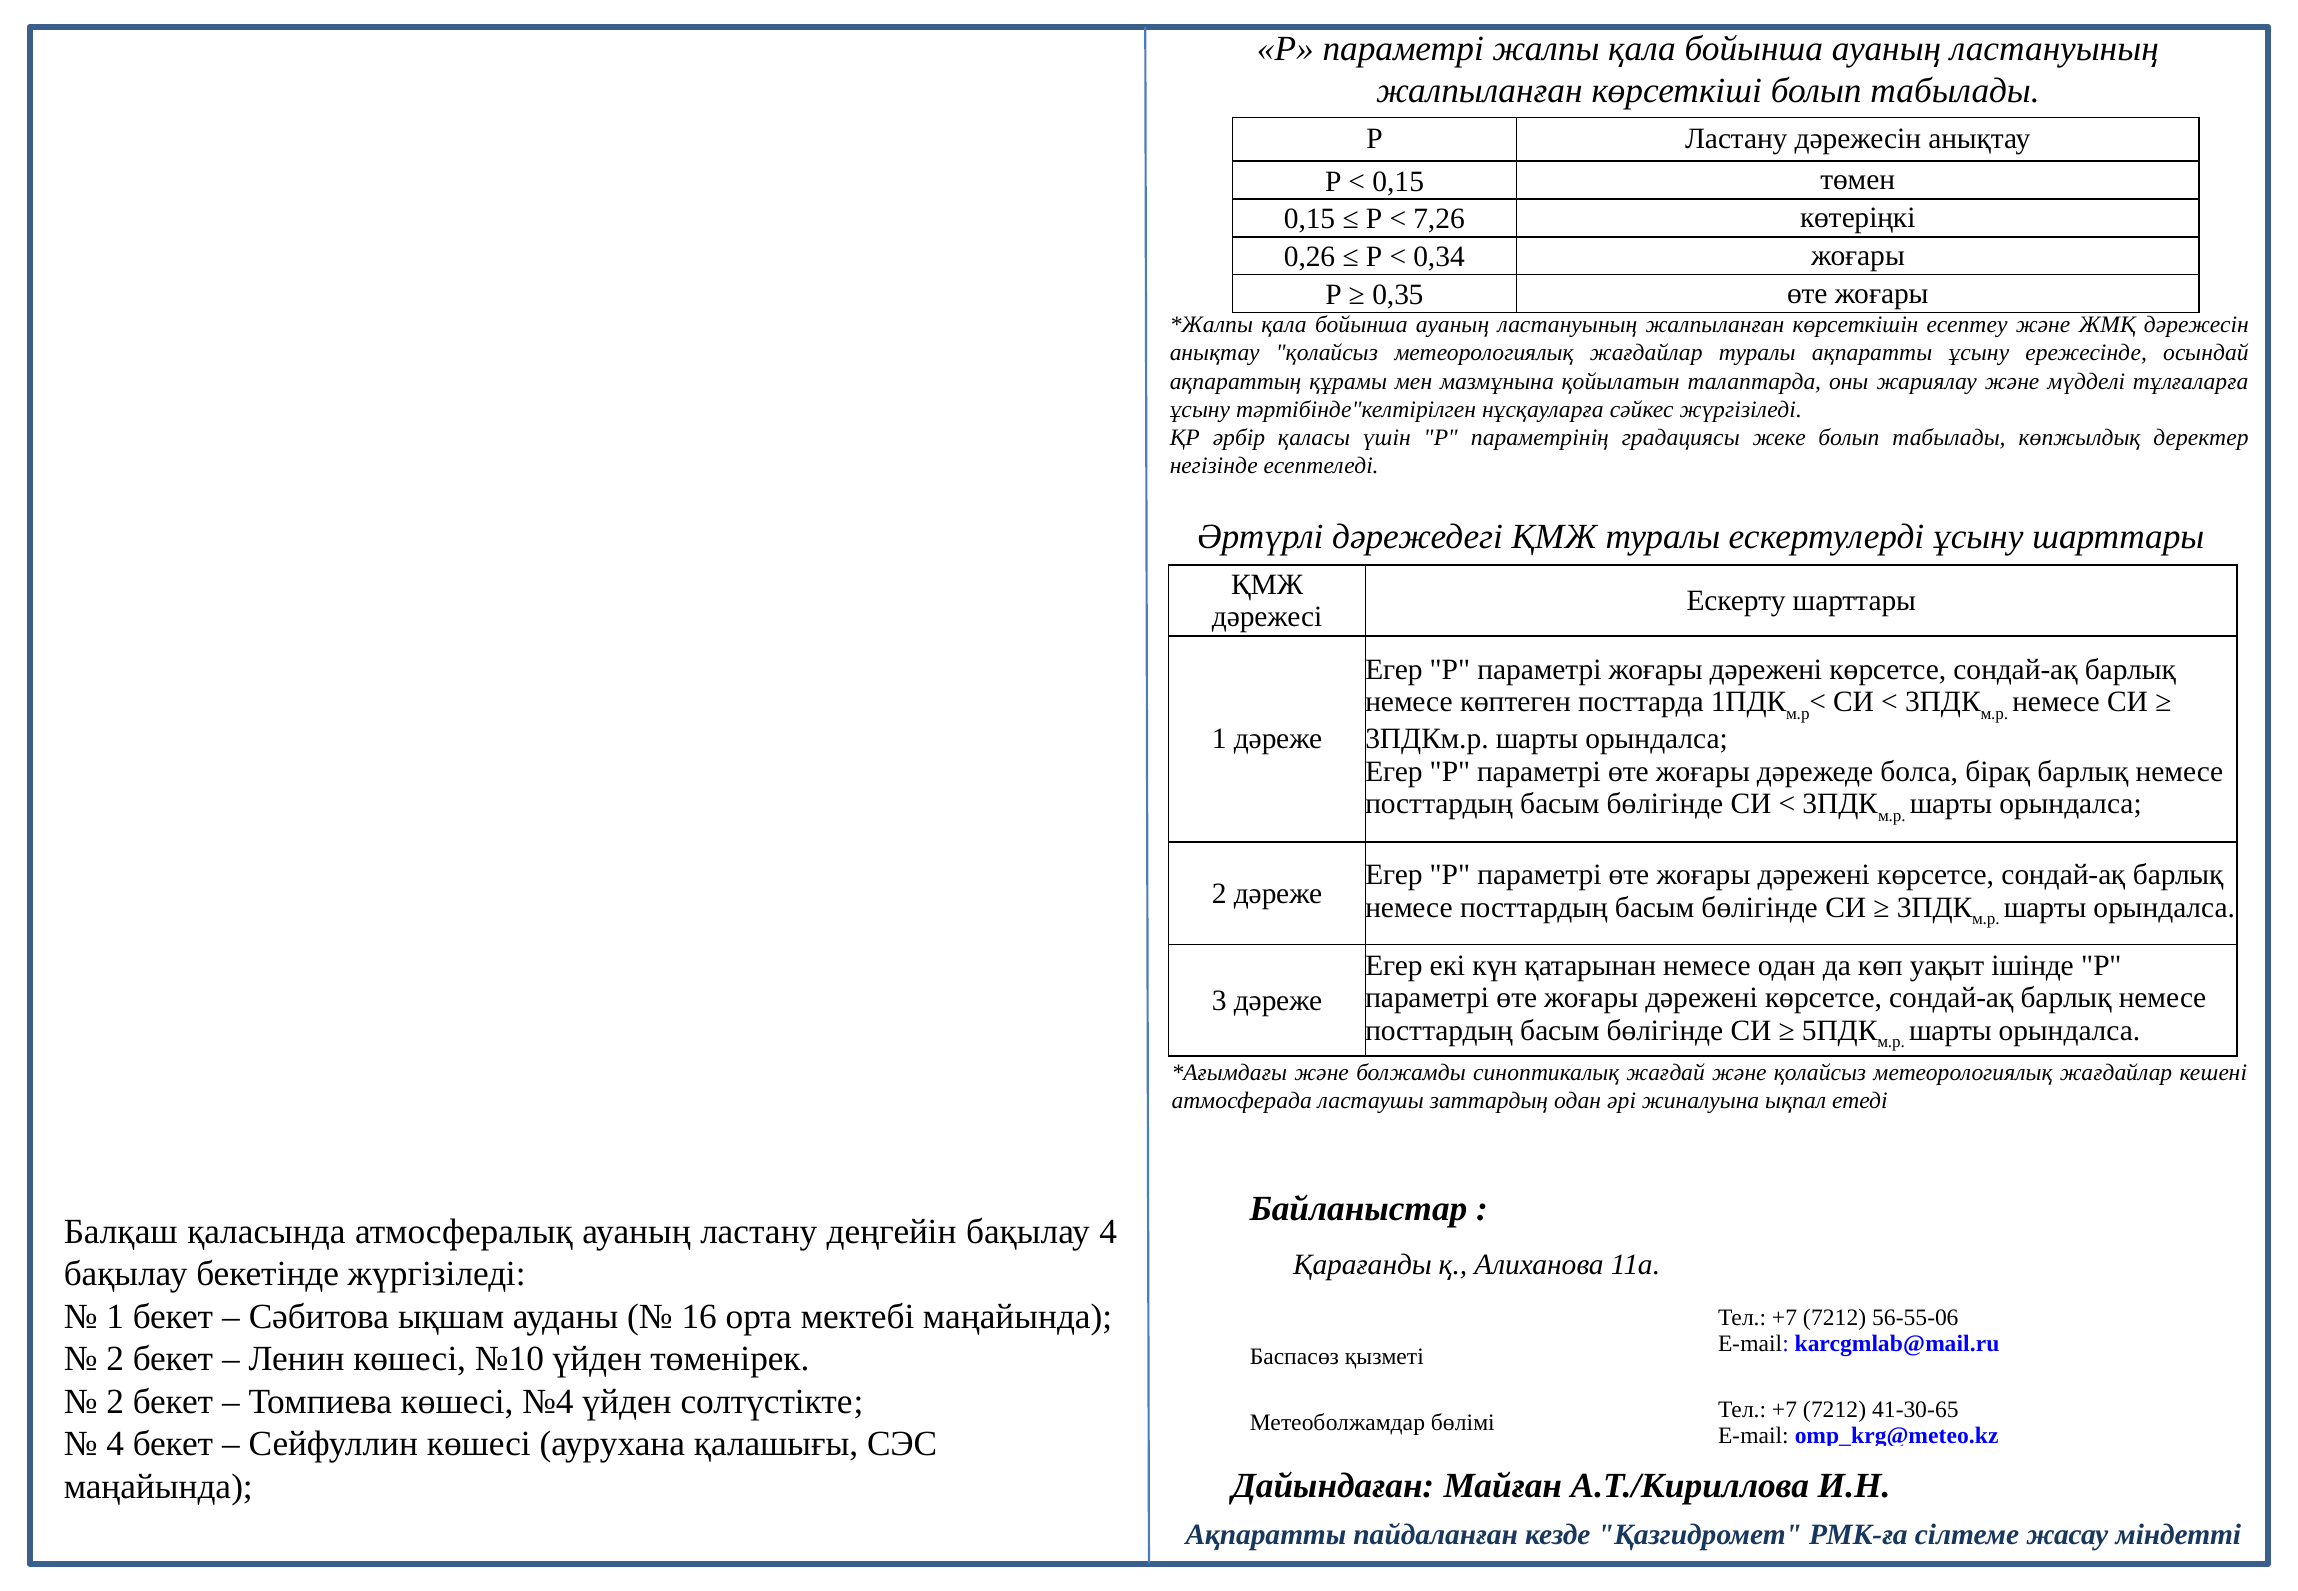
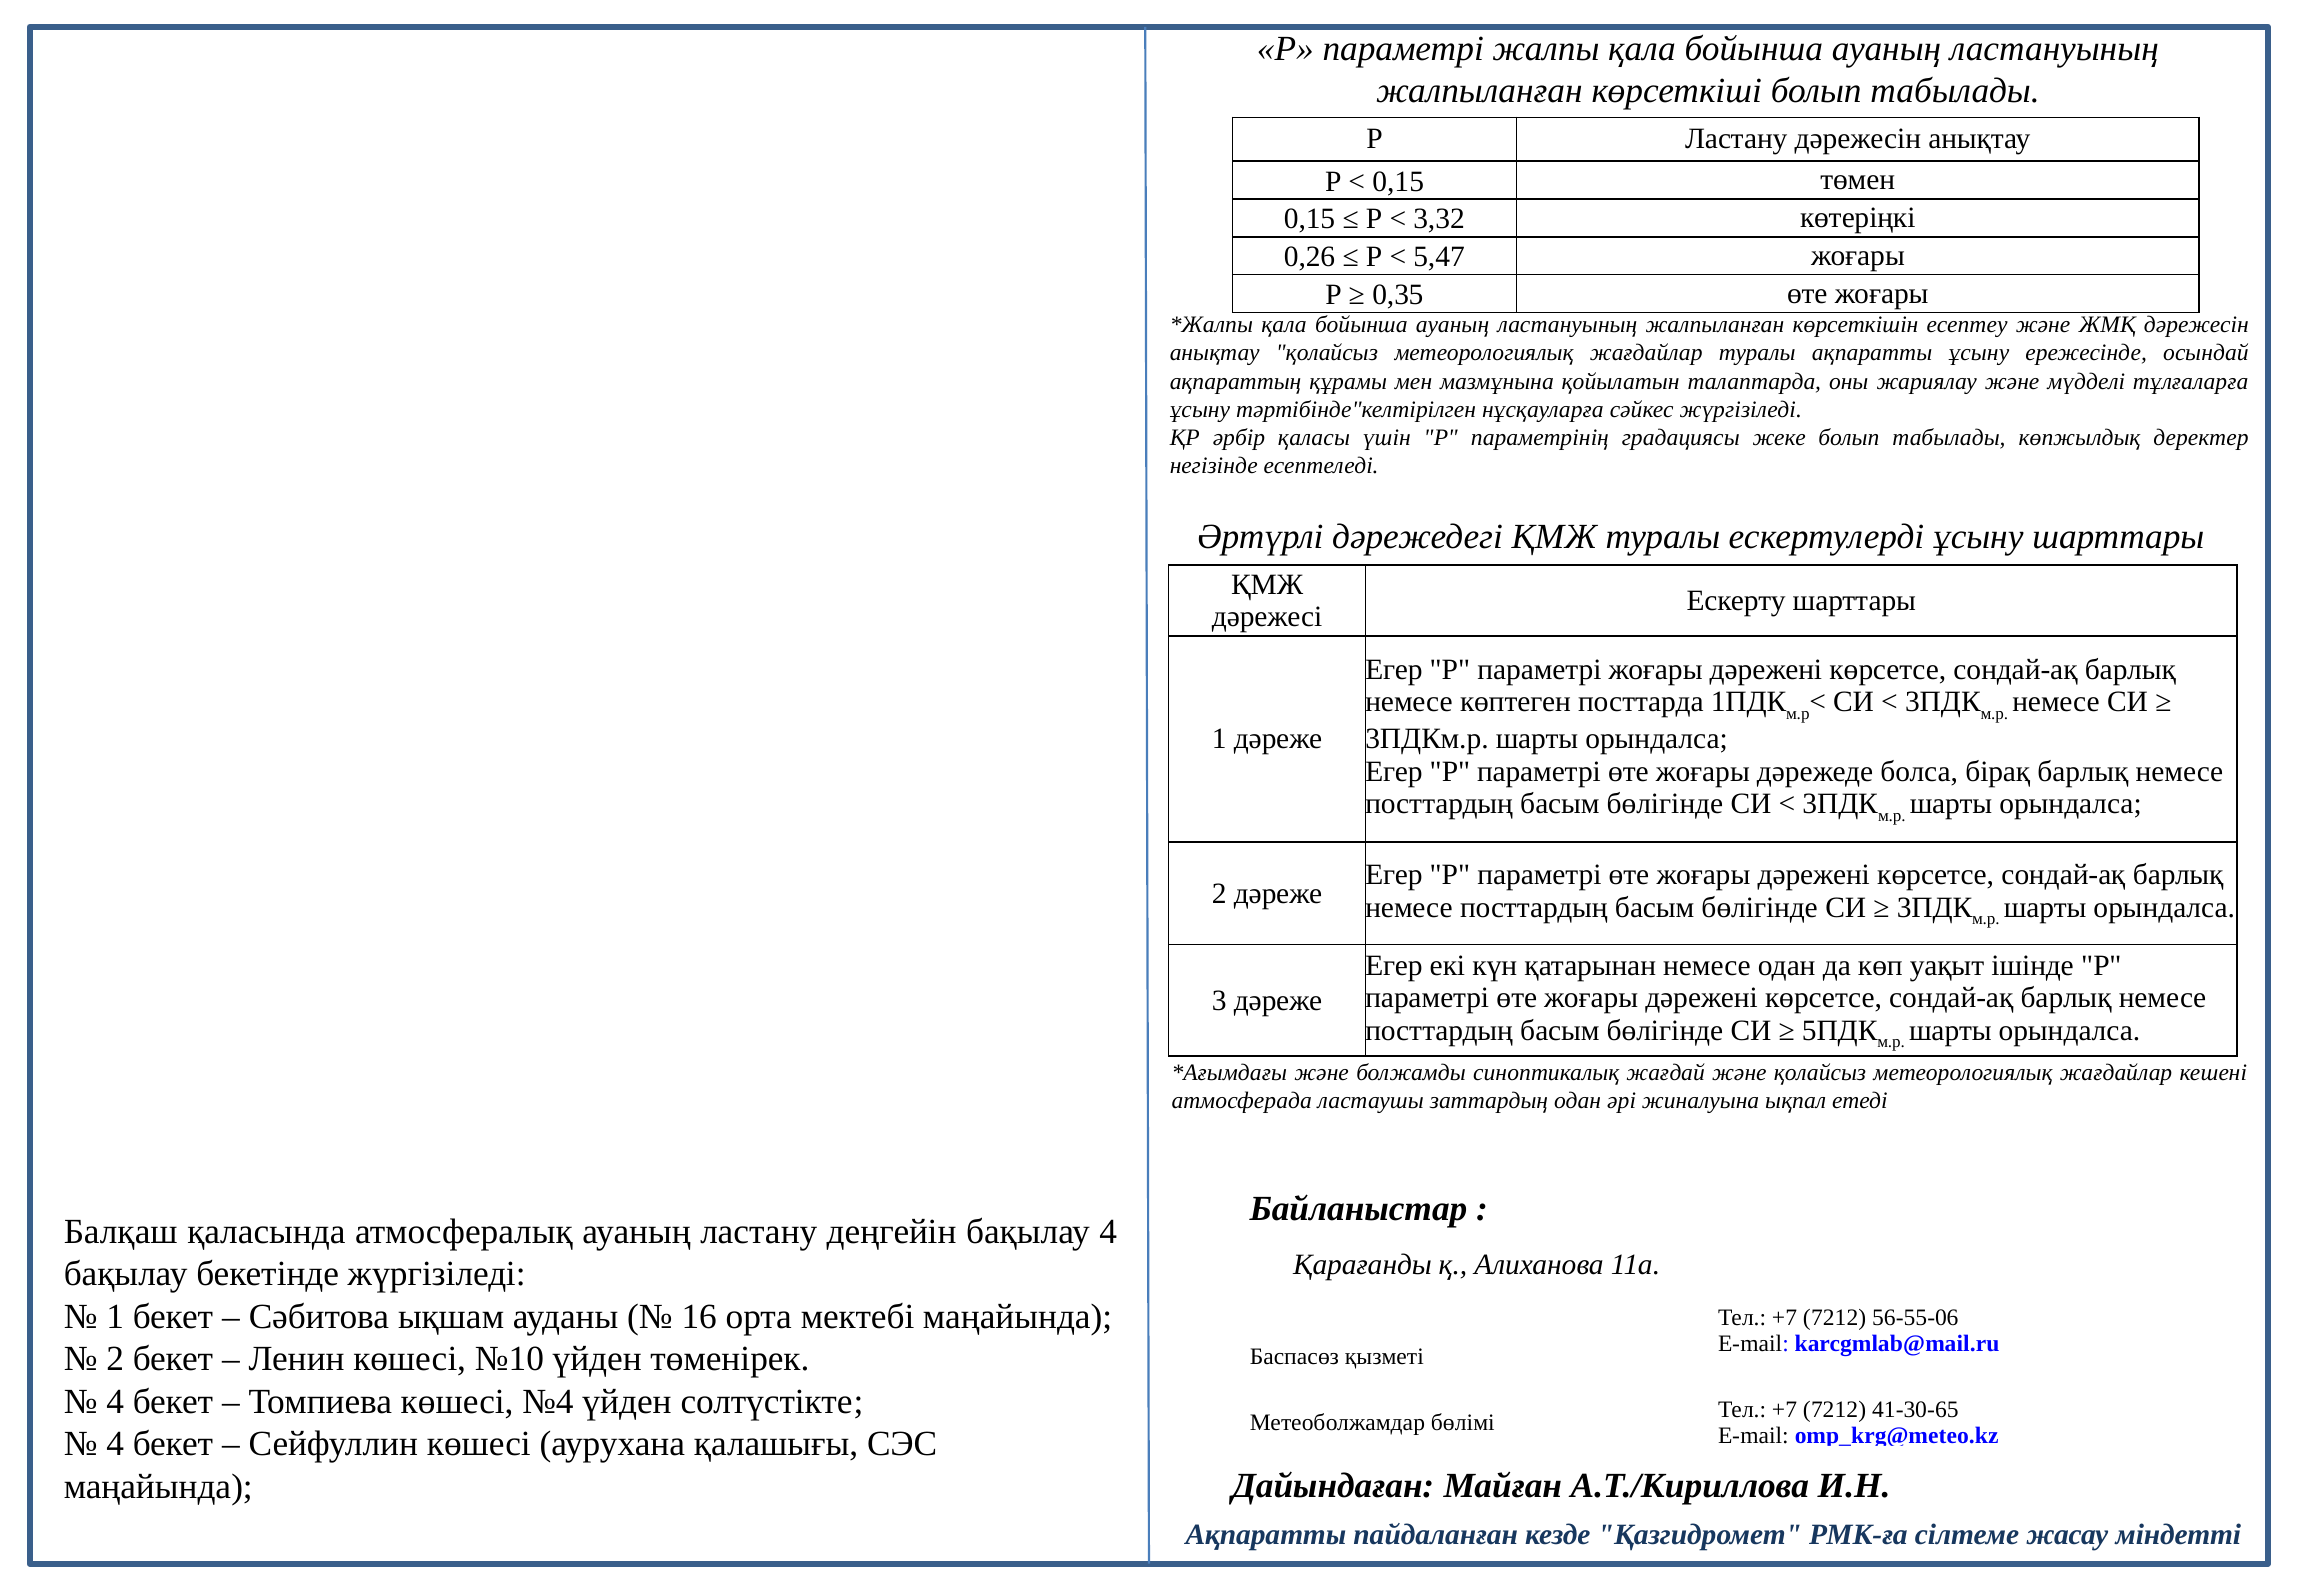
7,26: 7,26 -> 3,32 (1439, 219)
0,34: 0,34 -> 5,47 (1439, 257)
2: 2 -> 4 (115, 1401)
